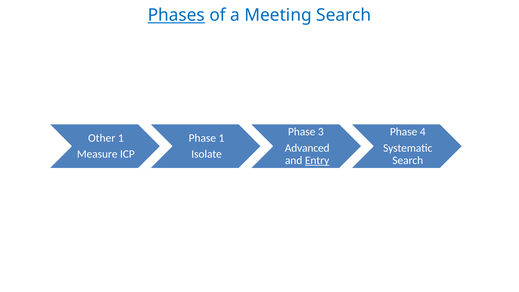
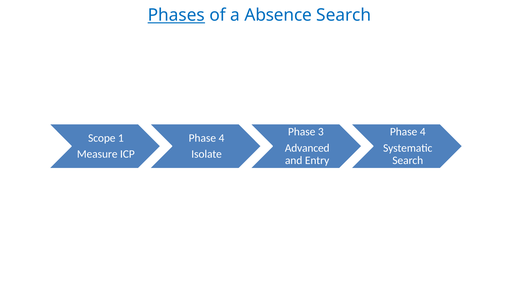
Meeting: Meeting -> Absence (278, 15)
Other: Other -> Scope (102, 138)
1: 1 -> 4 (221, 138)
Entry underline: present -> none (317, 160)
